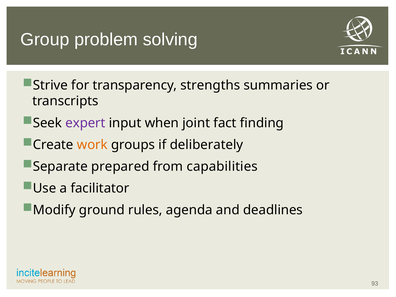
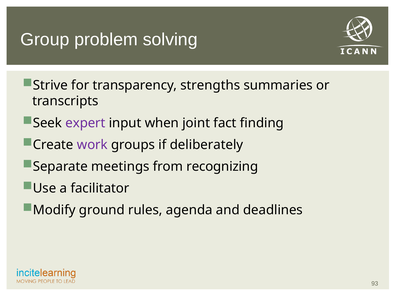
work colour: orange -> purple (92, 145)
prepared: prepared -> meetings (120, 166)
capabilities: capabilities -> recognizing (222, 166)
